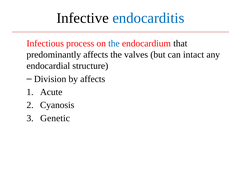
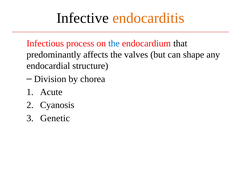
endocarditis colour: blue -> orange (148, 18)
intact: intact -> shape (194, 55)
by affects: affects -> chorea (93, 79)
